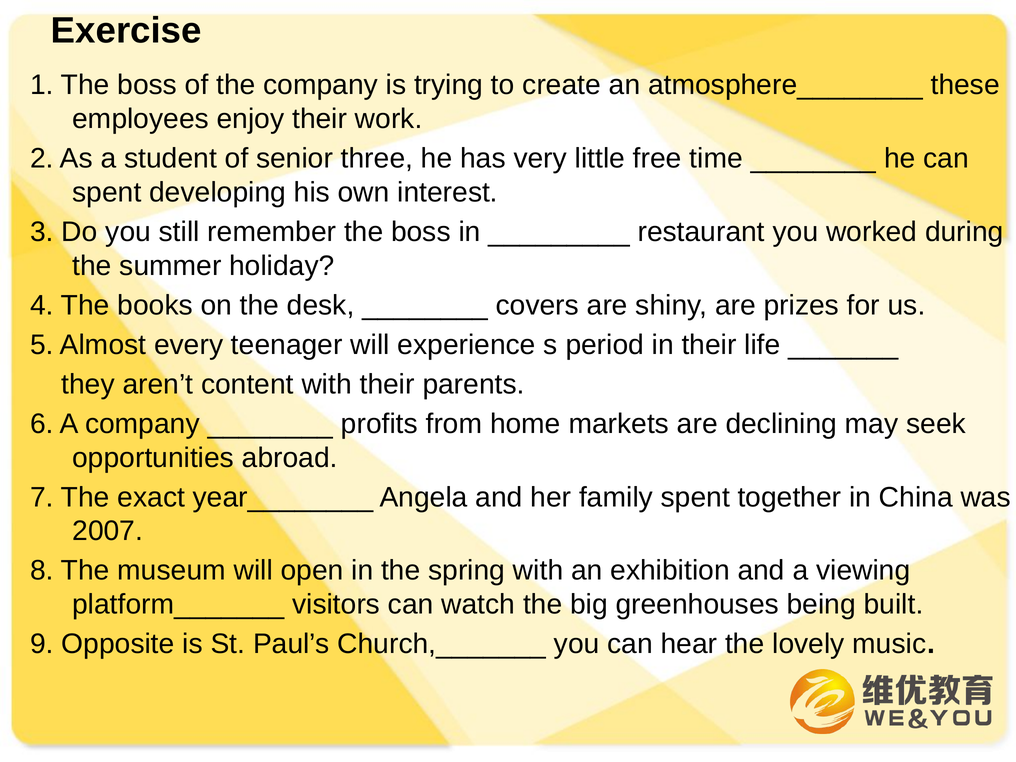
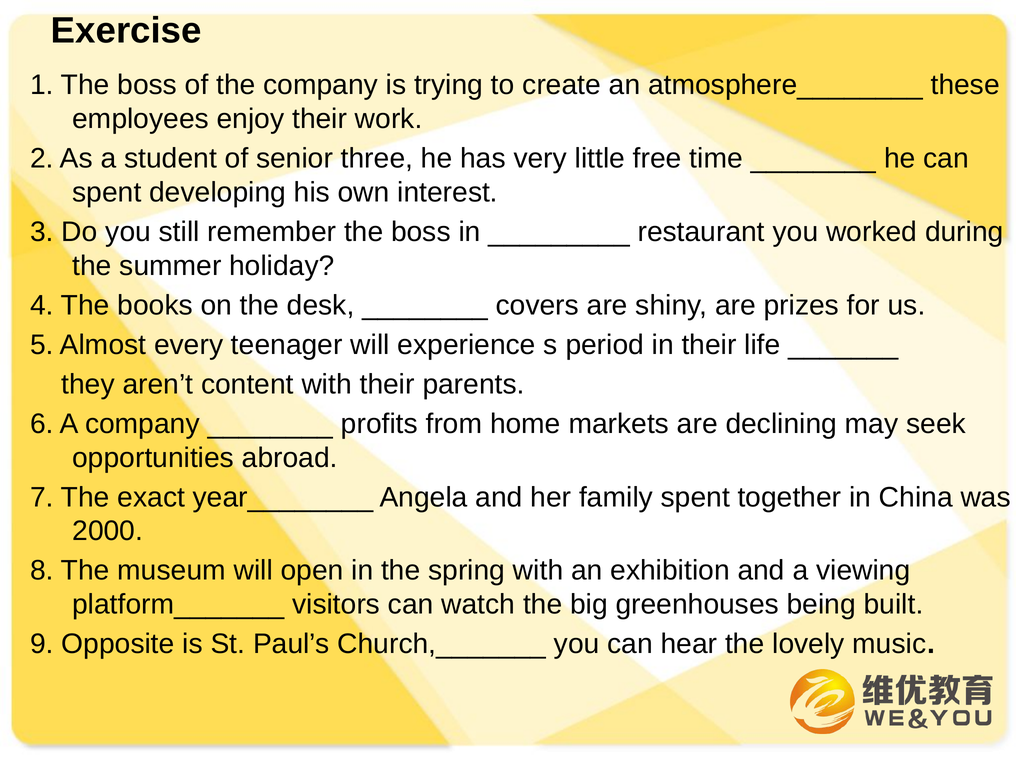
2007: 2007 -> 2000 (108, 531)
